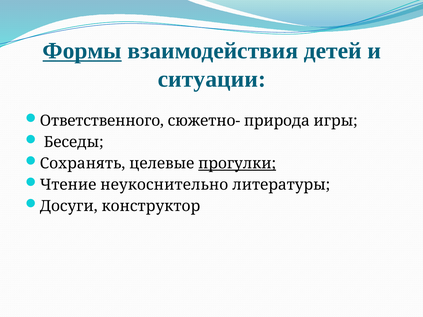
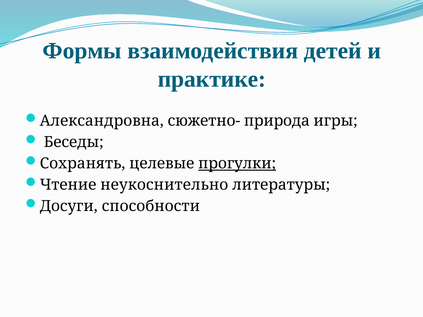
Формы underline: present -> none (82, 51)
ситуации: ситуации -> практике (212, 79)
Ответственного: Ответственного -> Александровна (102, 121)
конструктор: конструктор -> способности (151, 206)
